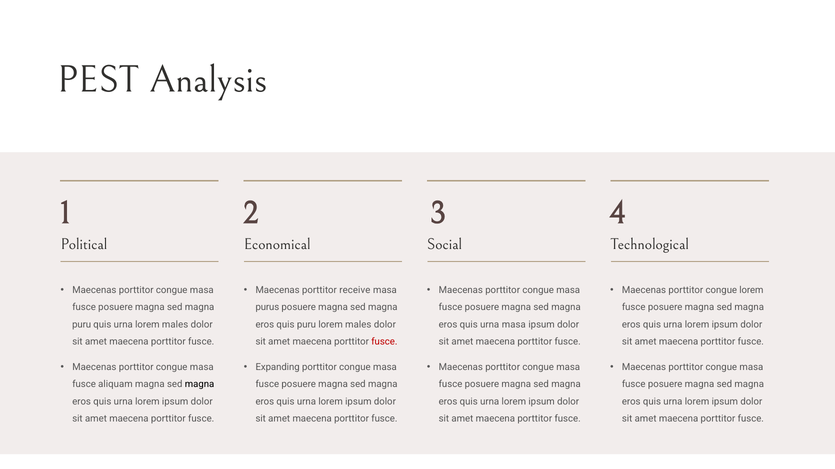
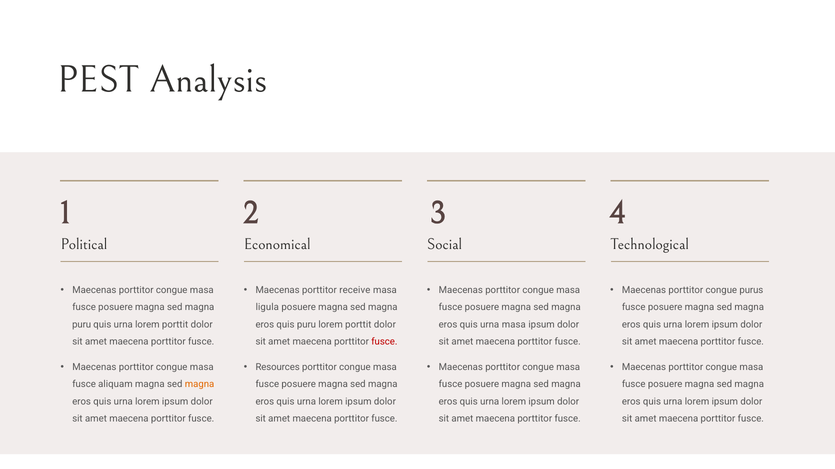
congue lorem: lorem -> purus (751, 290)
purus: purus -> ligula (267, 308)
urna lorem males: males -> porttit (175, 325)
males: males -> porttit (358, 325)
Expanding: Expanding -> Resources (278, 368)
magna colour: black -> orange (200, 385)
